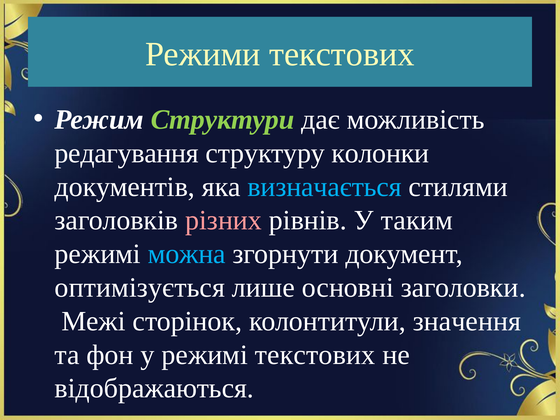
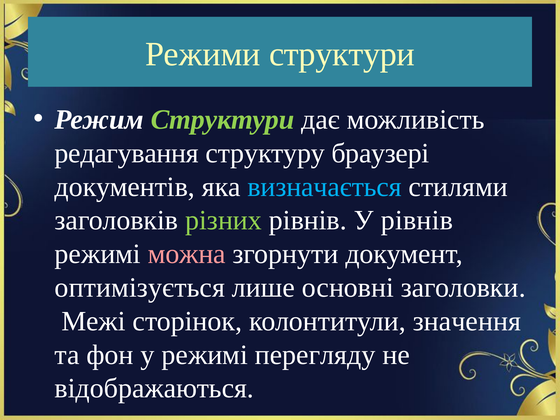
Режими текстових: текстових -> структури (342, 54)
колонки: колонки -> браузері (380, 153)
різних colour: pink -> light green (224, 220)
У таким: таким -> рівнів (417, 220)
можна colour: light blue -> pink (187, 254)
режимі текстових: текстових -> перегляду (315, 355)
